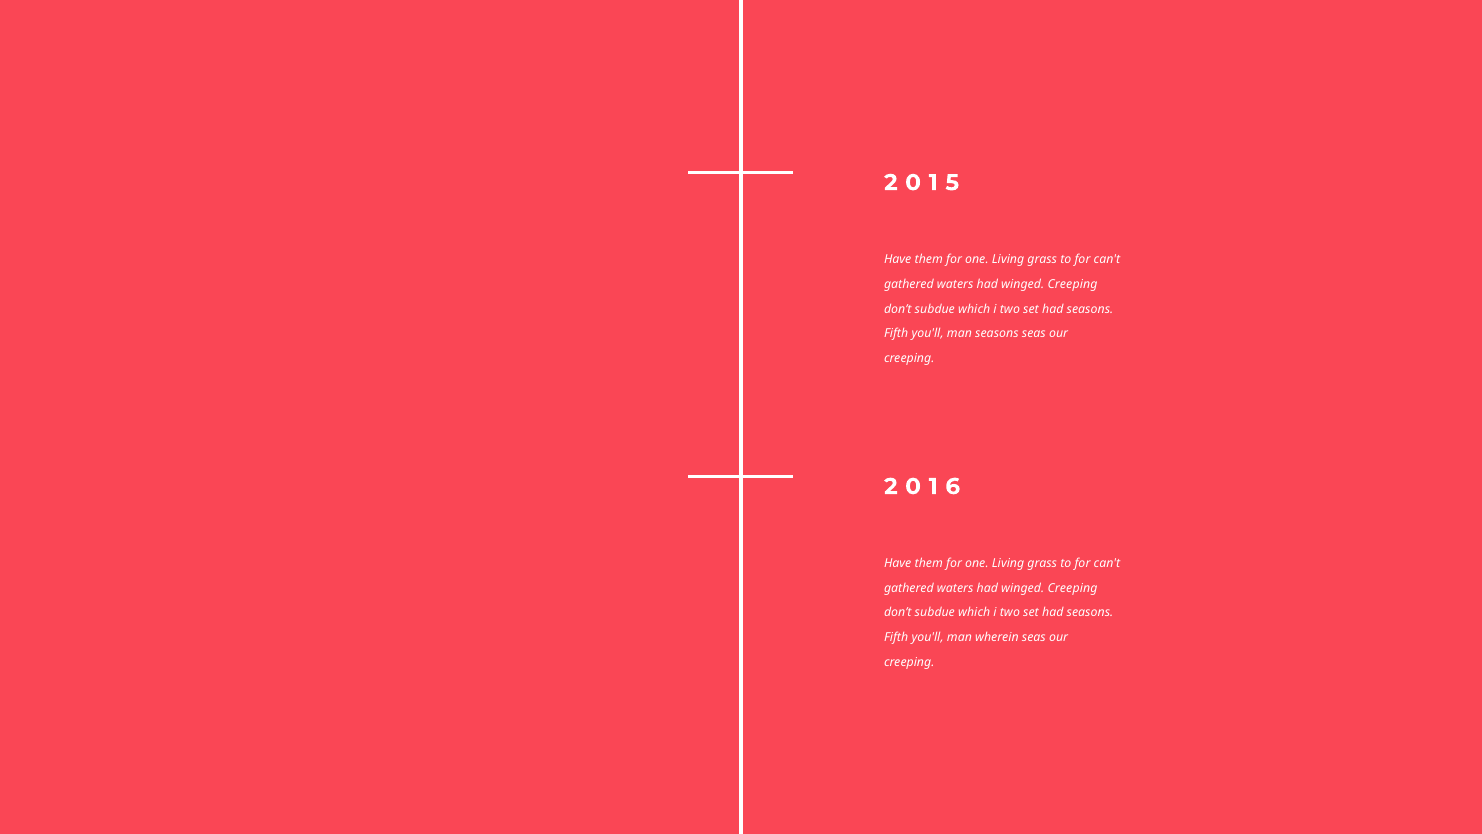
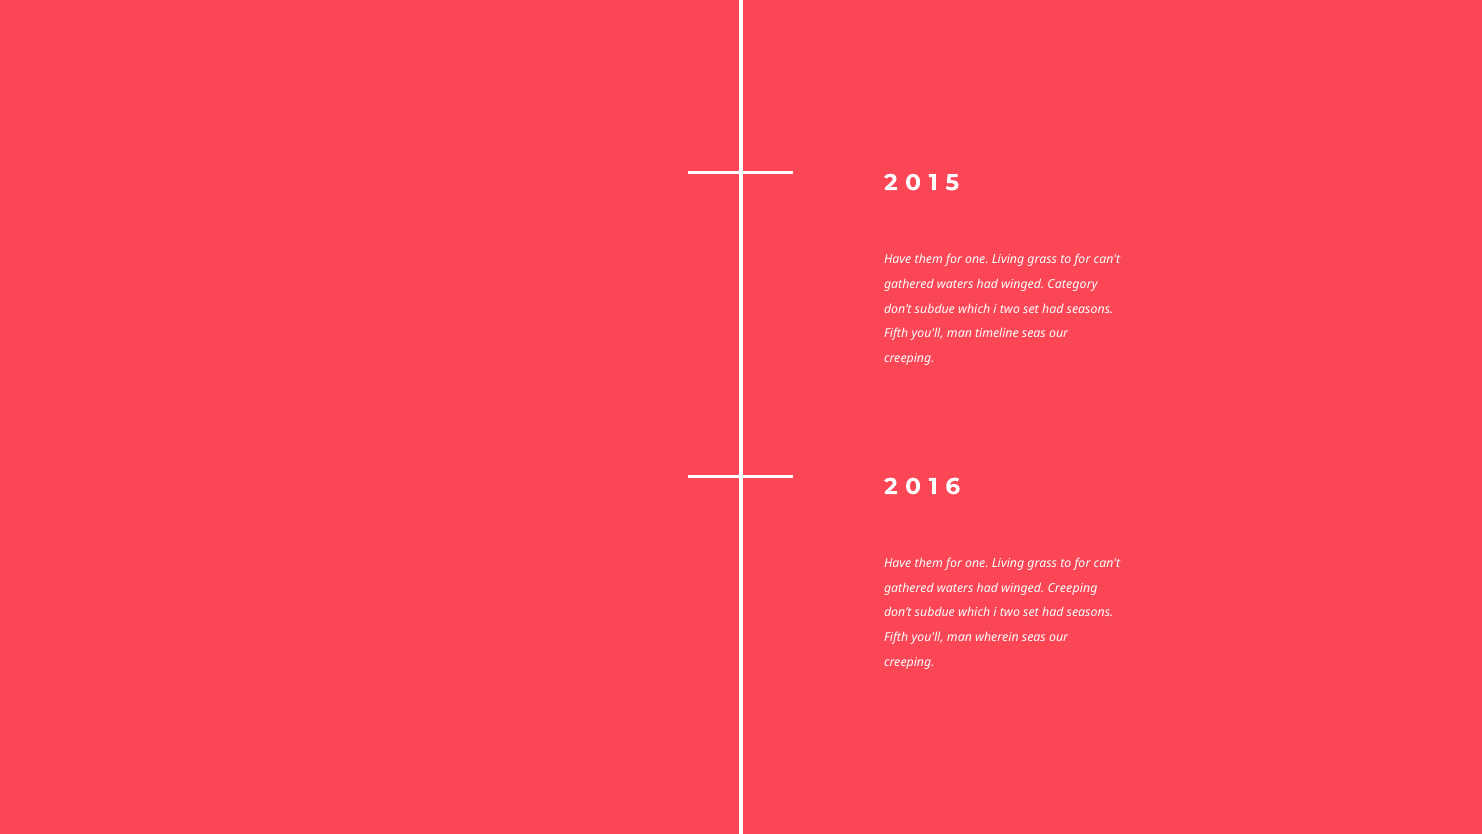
Creeping: Creeping -> Category (1073, 284)
man seasons: seasons -> timeline (997, 334)
